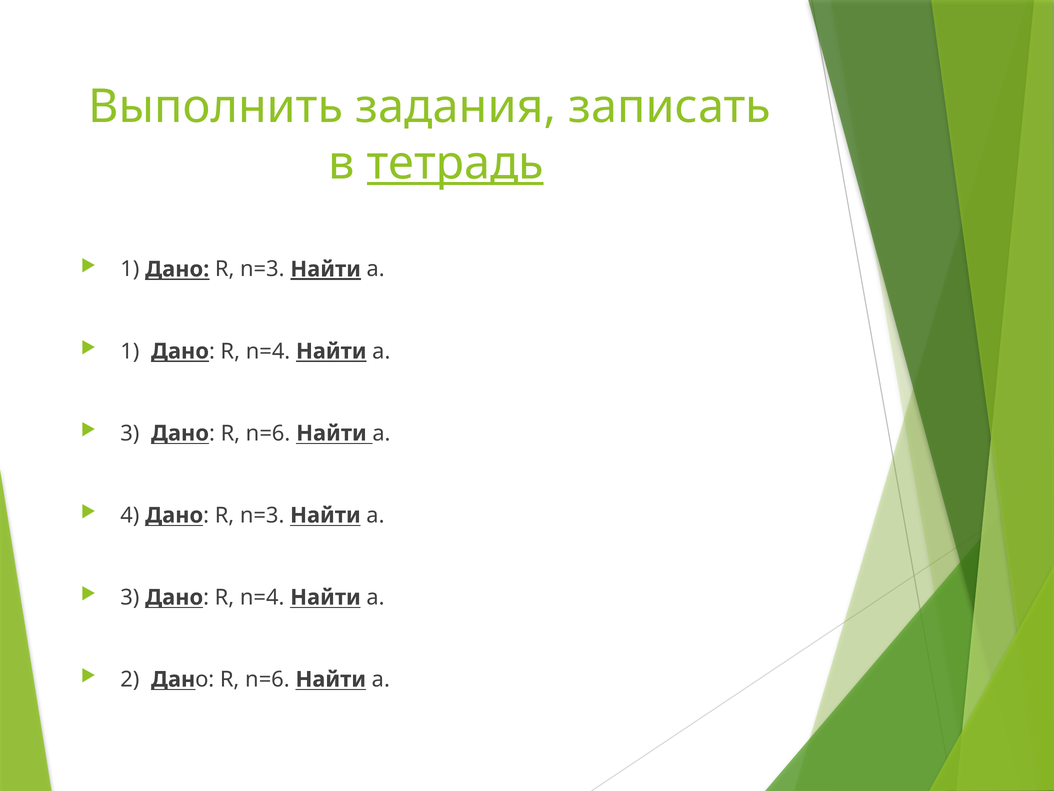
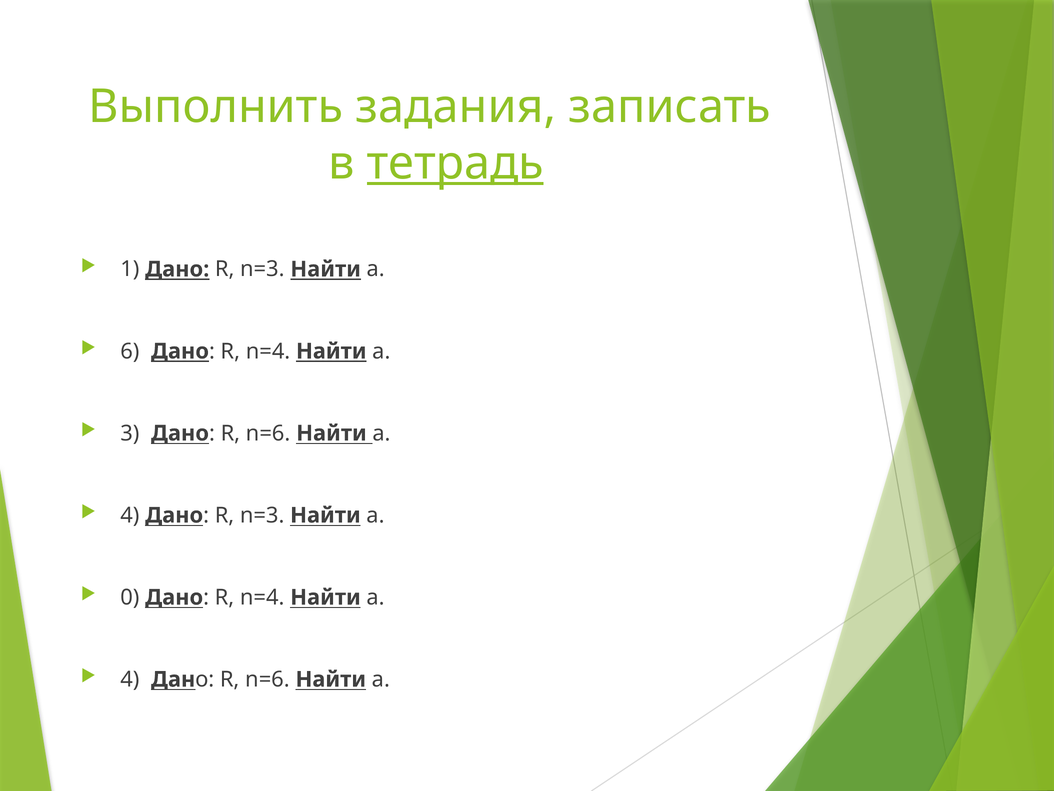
Найти underline: present -> none (326, 269)
1: 1 -> 6 (130, 351)
3: 3 -> 0 (130, 597)
2: 2 -> 4 (130, 679)
